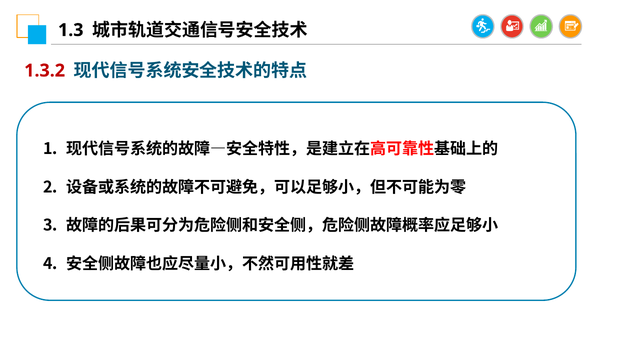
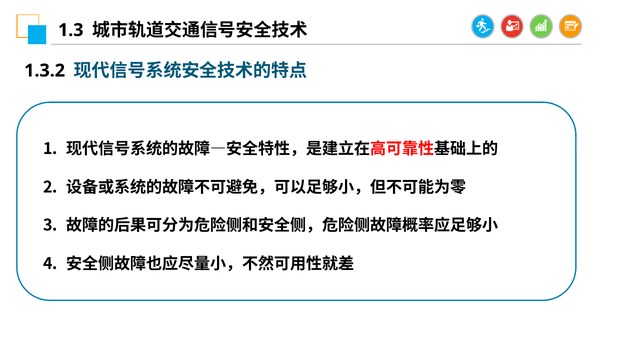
1.3.2 colour: red -> black (45, 71)
